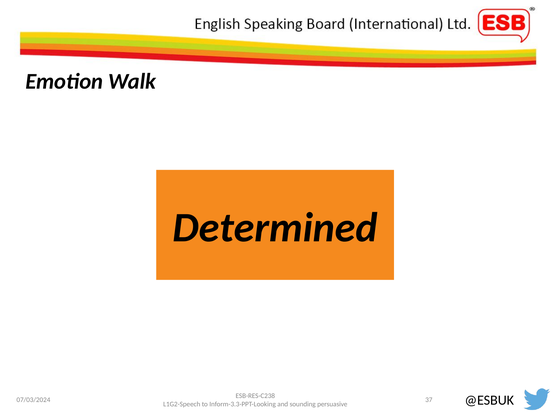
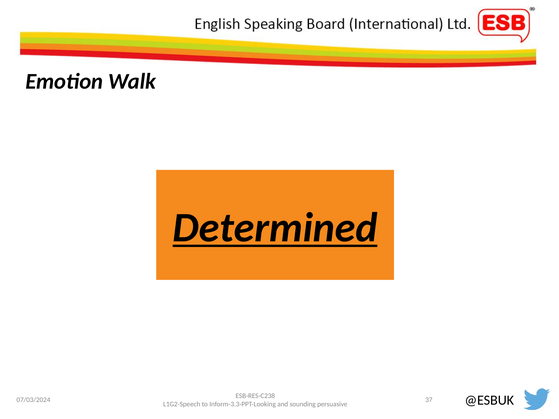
Determined underline: none -> present (275, 228)
